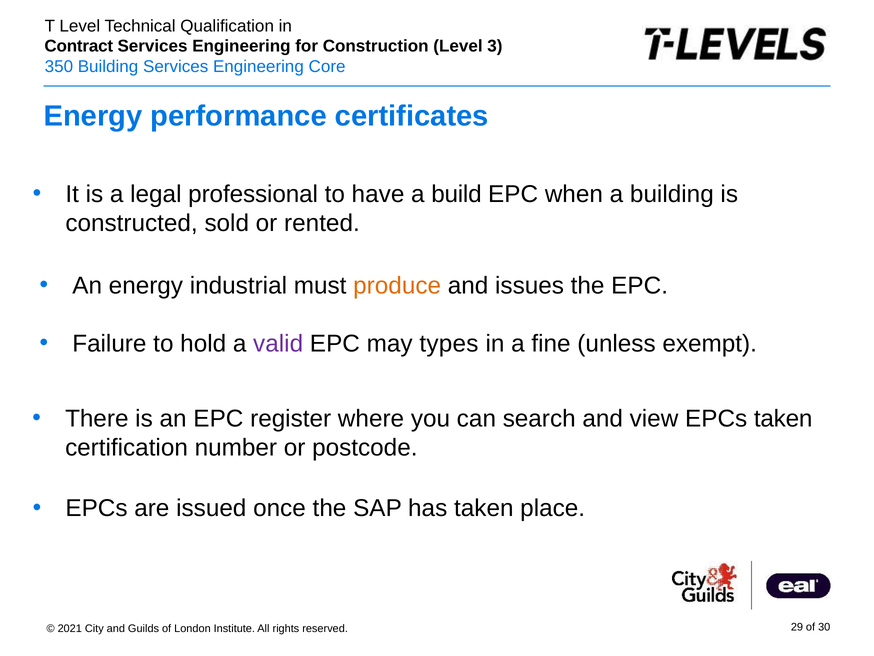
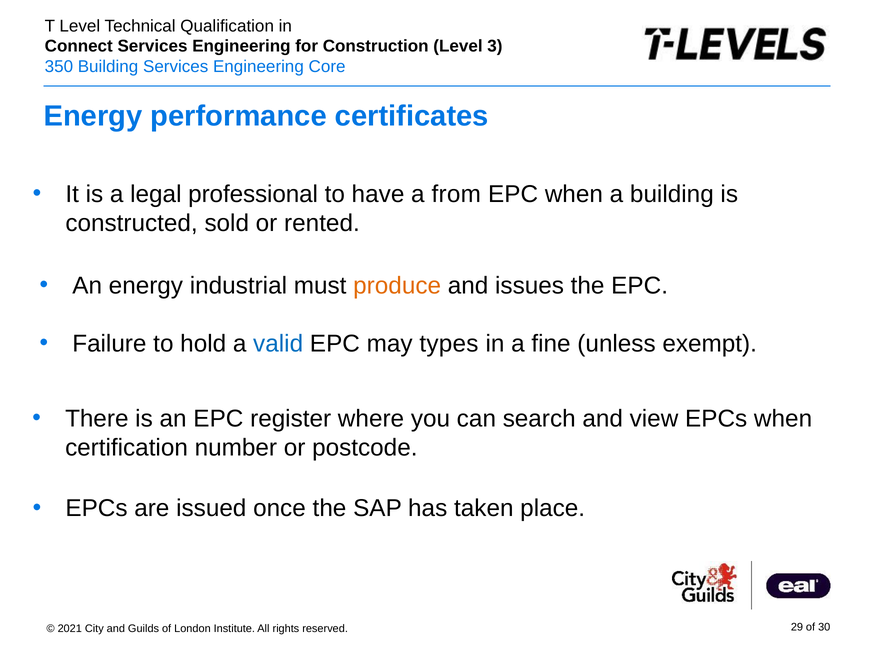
Contract: Contract -> Connect (79, 46)
build: build -> from (456, 194)
valid colour: purple -> blue (278, 343)
EPCs taken: taken -> when (783, 418)
